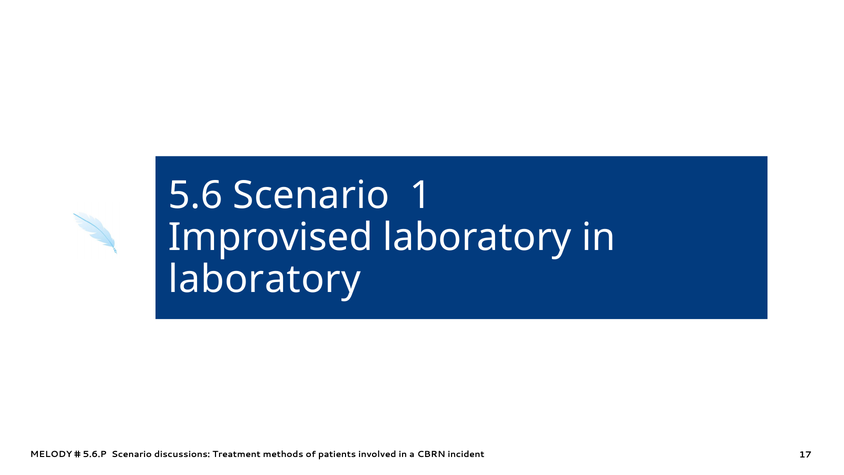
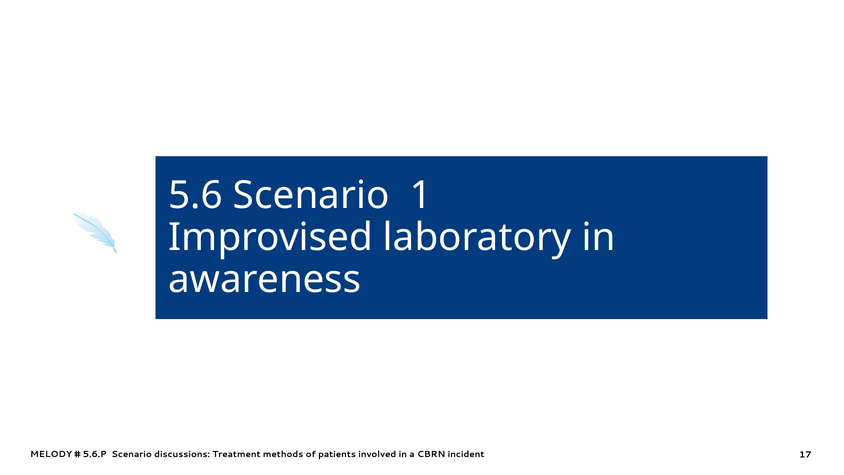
laboratory: laboratory -> awareness (265, 279)
